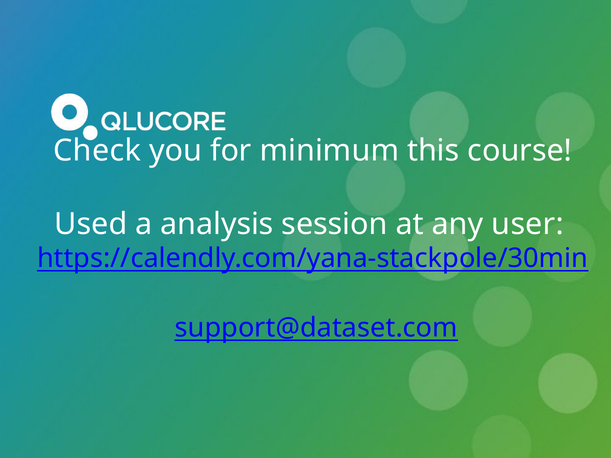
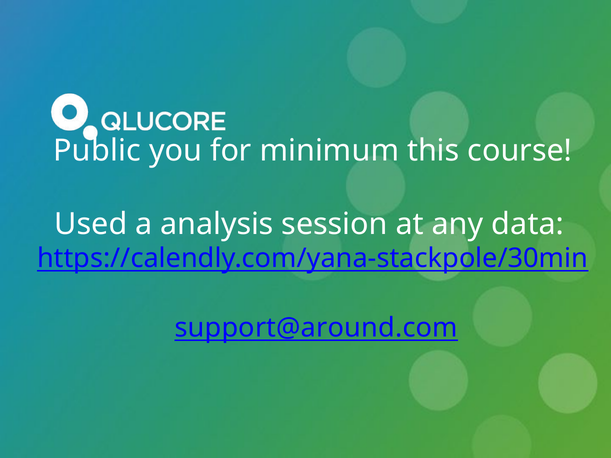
Check: Check -> Public (97, 151)
user: user -> data (528, 224)
support@dataset.com: support@dataset.com -> support@around.com (316, 328)
